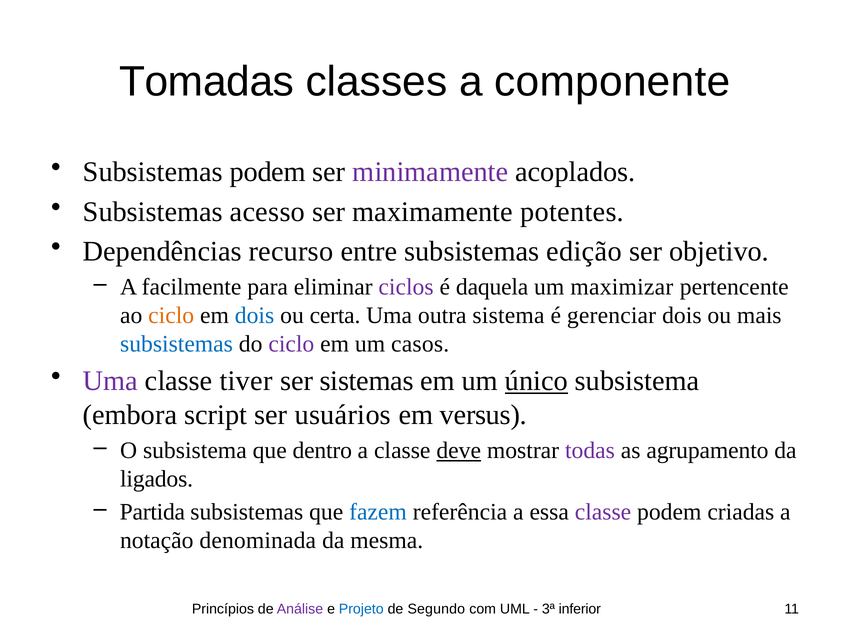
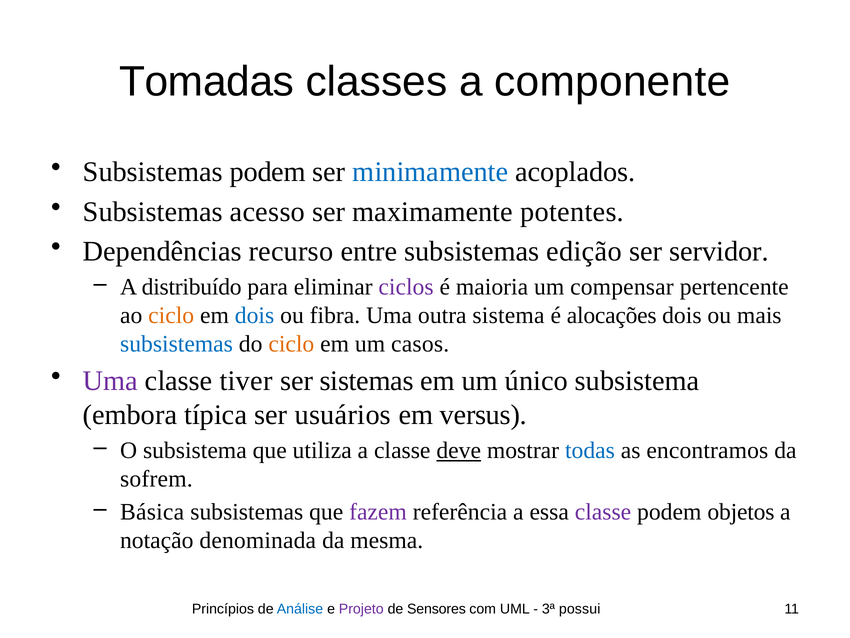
minimamente colour: purple -> blue (430, 172)
objetivo: objetivo -> servidor (719, 251)
facilmente: facilmente -> distribuído (192, 287)
daquela: daquela -> maioria (492, 287)
maximizar: maximizar -> compensar (622, 287)
certa: certa -> fibra (335, 315)
gerenciar: gerenciar -> alocações (612, 315)
ciclo colour: purple -> orange (291, 344)
único underline: present -> none (536, 381)
script: script -> típica (216, 415)
dentro: dentro -> utiliza (322, 450)
todas colour: purple -> blue (590, 450)
agrupamento: agrupamento -> encontramos (707, 450)
ligados: ligados -> sofrem (156, 479)
Partida: Partida -> Básica (152, 512)
fazem colour: blue -> purple (378, 512)
criadas: criadas -> objetos (741, 512)
Análise colour: purple -> blue (300, 609)
Projeto colour: blue -> purple (361, 609)
Segundo: Segundo -> Sensores (436, 609)
inferior: inferior -> possui (580, 609)
